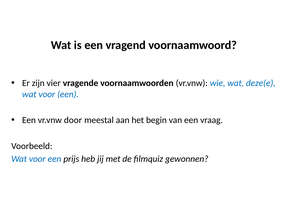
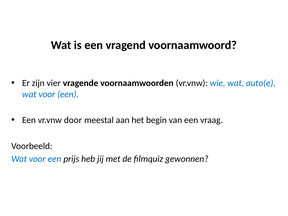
deze(e: deze(e -> auto(e (261, 83)
